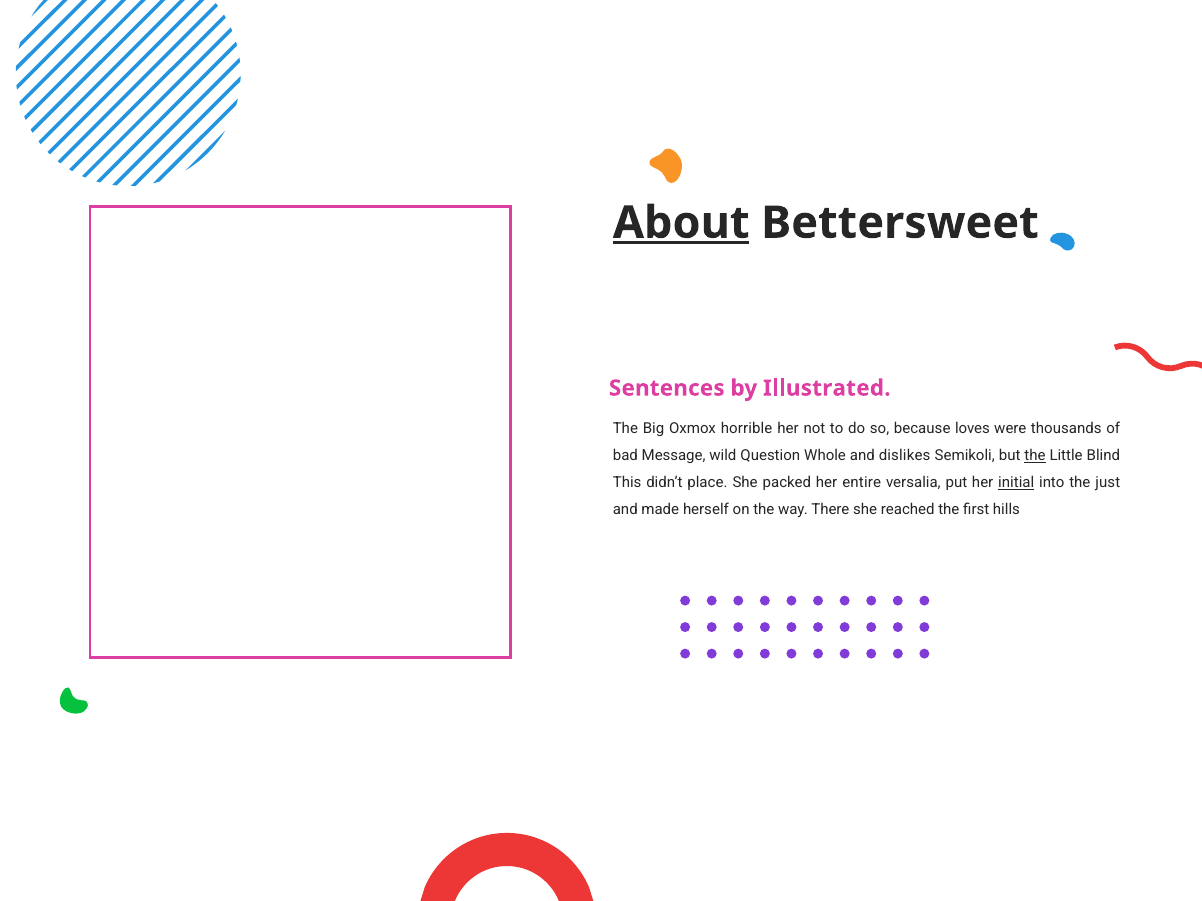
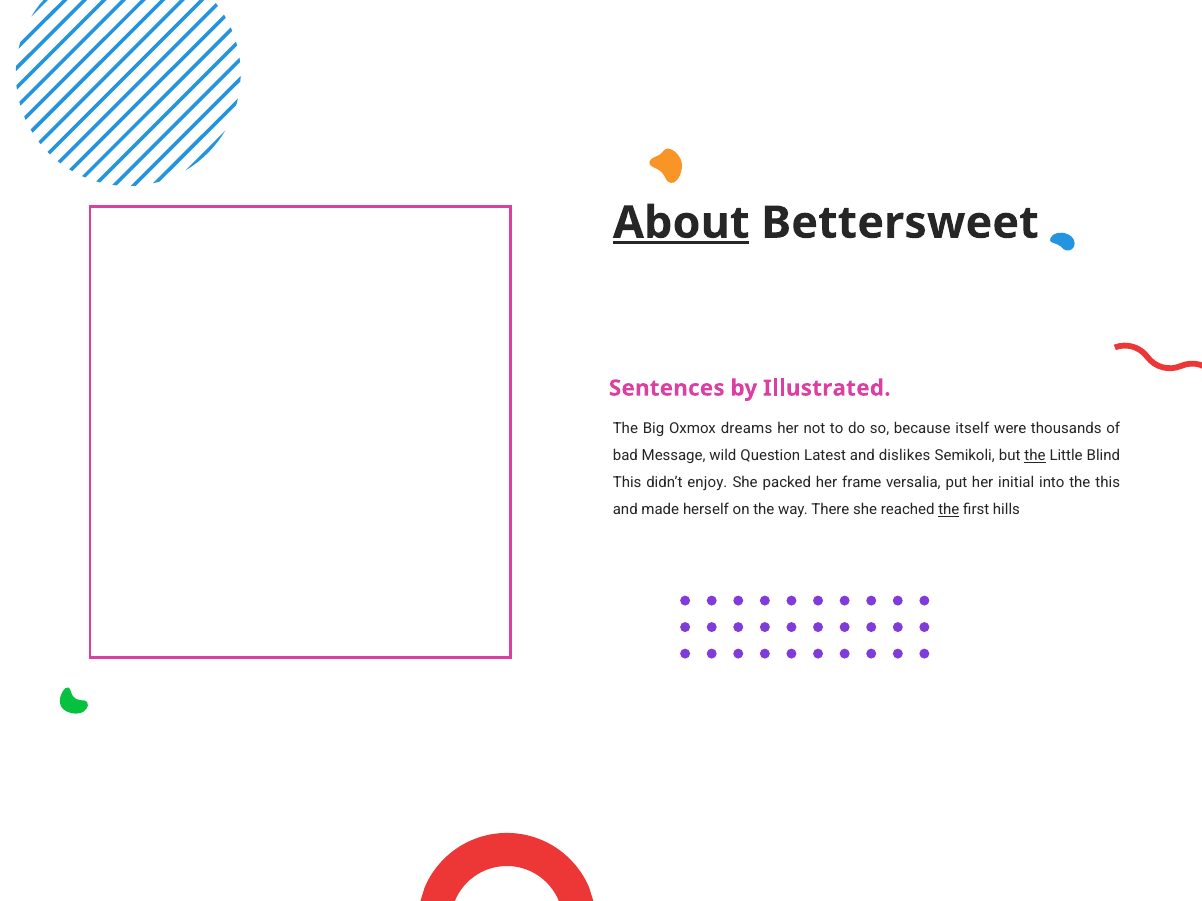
horrible: horrible -> dreams (747, 429)
loves: loves -> itself (972, 429)
Whole: Whole -> Latest (825, 456)
place: place -> enjoy (707, 483)
entire: entire -> frame (862, 483)
initial underline: present -> none (1016, 483)
the just: just -> this (1108, 483)
the underline: none -> present (949, 510)
